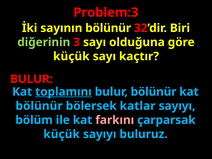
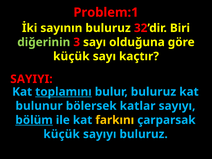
Problem:3: Problem:3 -> Problem:1 (106, 12)
sayının bölünür: bölünür -> buluruz (108, 28)
BULUR: BULUR -> SAYIYI (31, 79)
bulur bölünür: bölünür -> buluruz (153, 92)
bölünür: bölünür -> bulunur (39, 106)
bölüm underline: none -> present (34, 120)
farkını colour: pink -> yellow (115, 120)
